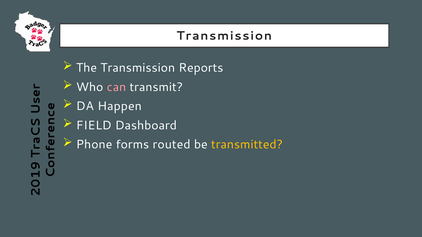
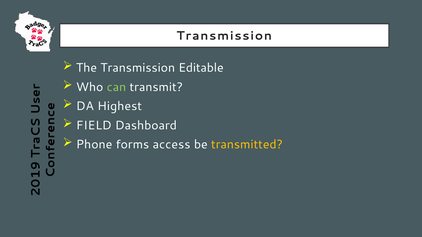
Reports: Reports -> Editable (201, 68)
can colour: pink -> light green (116, 87)
Happen: Happen -> Highest (120, 106)
routed: routed -> access (172, 145)
